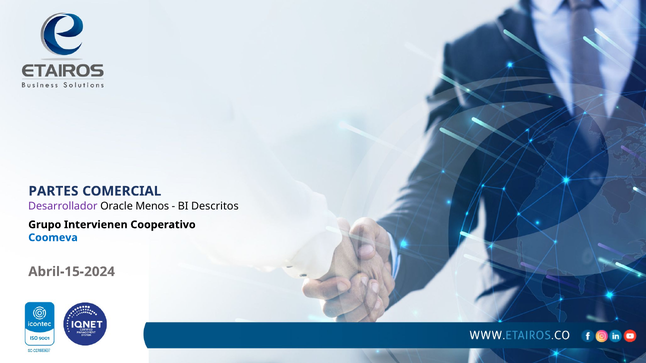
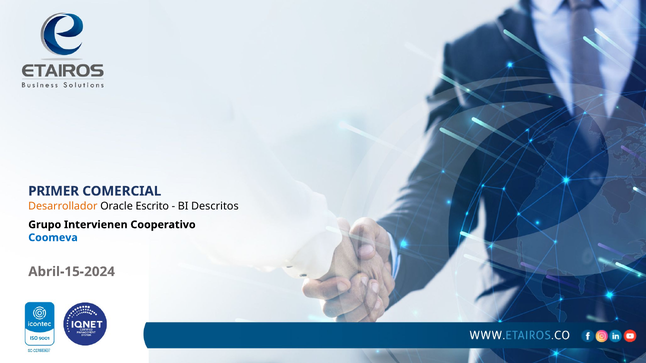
PARTES: PARTES -> PRIMER (54, 191)
Desarrollador colour: purple -> orange (63, 207)
Menos: Menos -> Escrito (152, 207)
